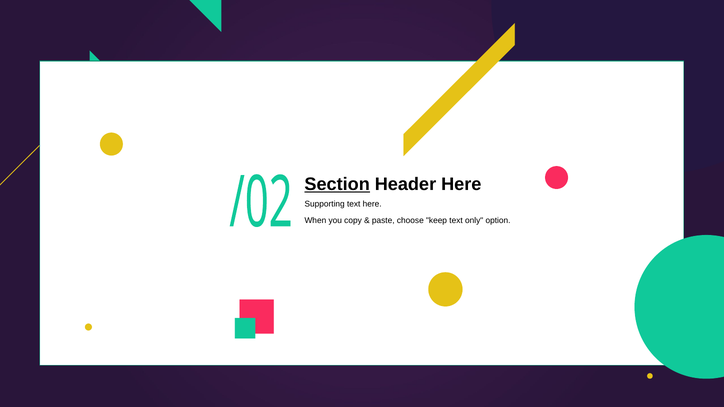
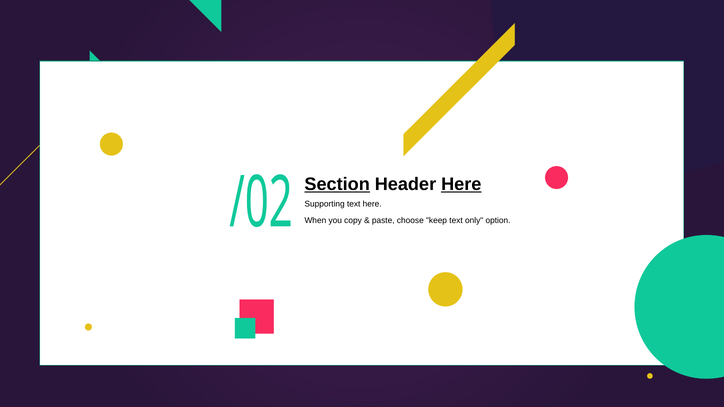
Here underline: none -> present (461, 184)
